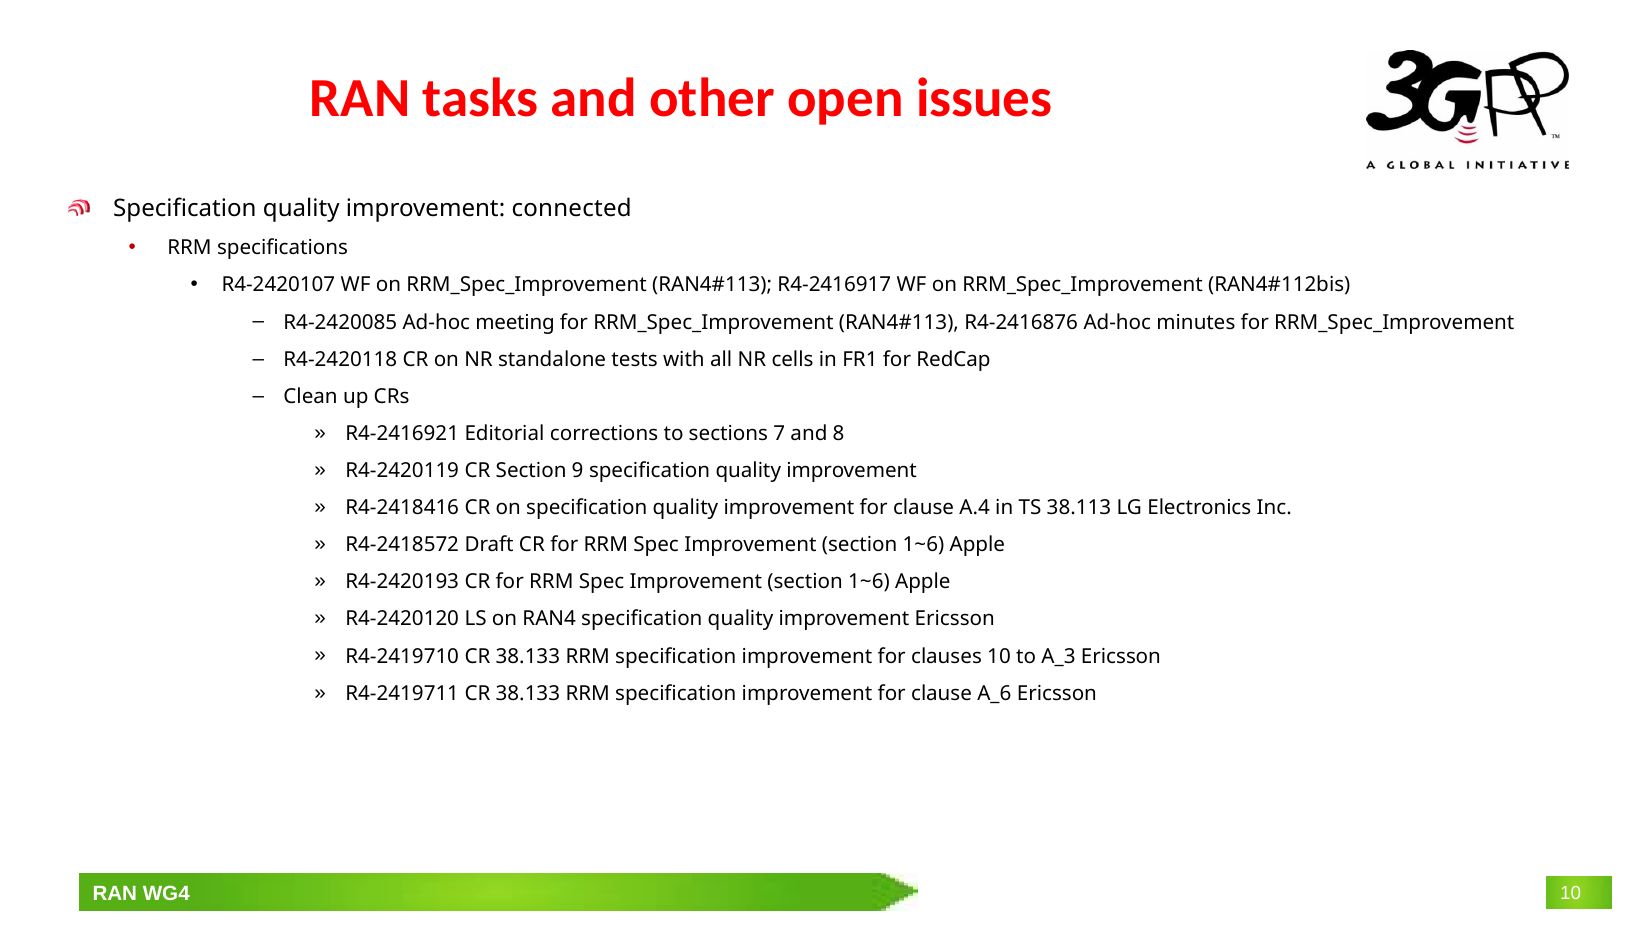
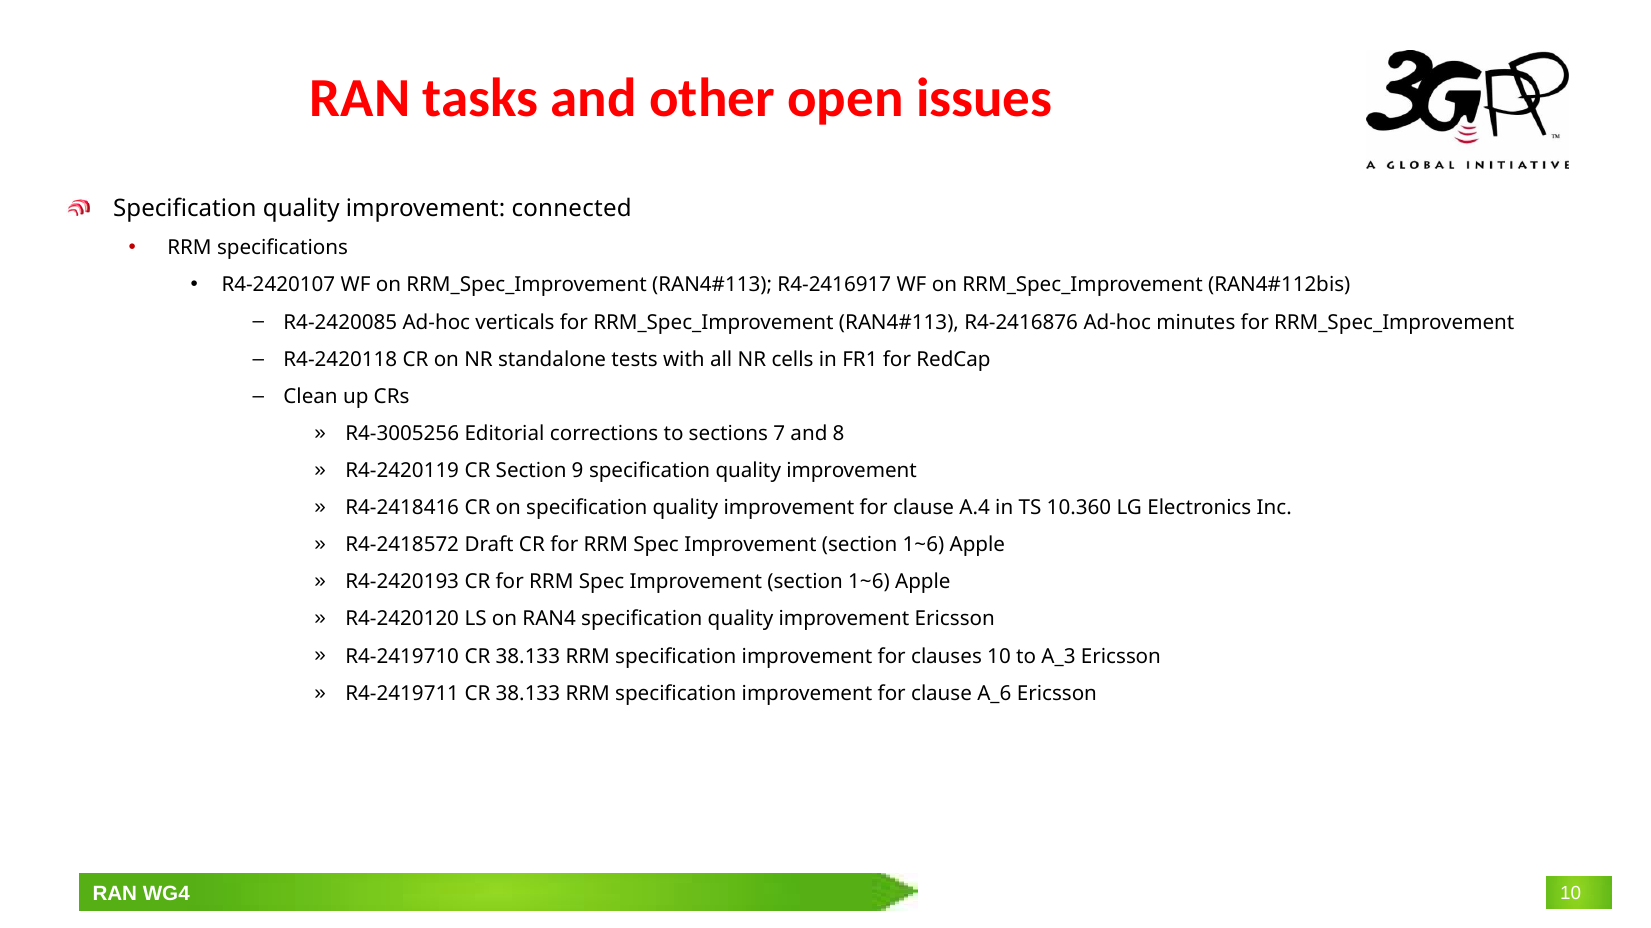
meeting: meeting -> verticals (515, 322)
R4-2416921: R4-2416921 -> R4-3005256 (402, 434)
38.113: 38.113 -> 10.360 (1079, 508)
